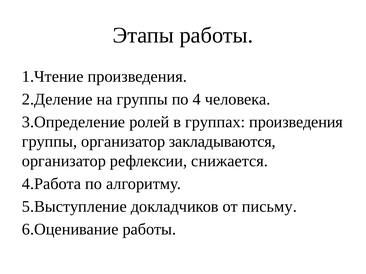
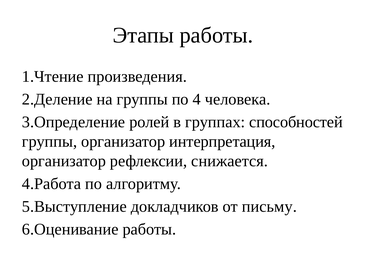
группах произведения: произведения -> способностей (296, 122)
закладываются: закладываются -> интерпретация (222, 142)
